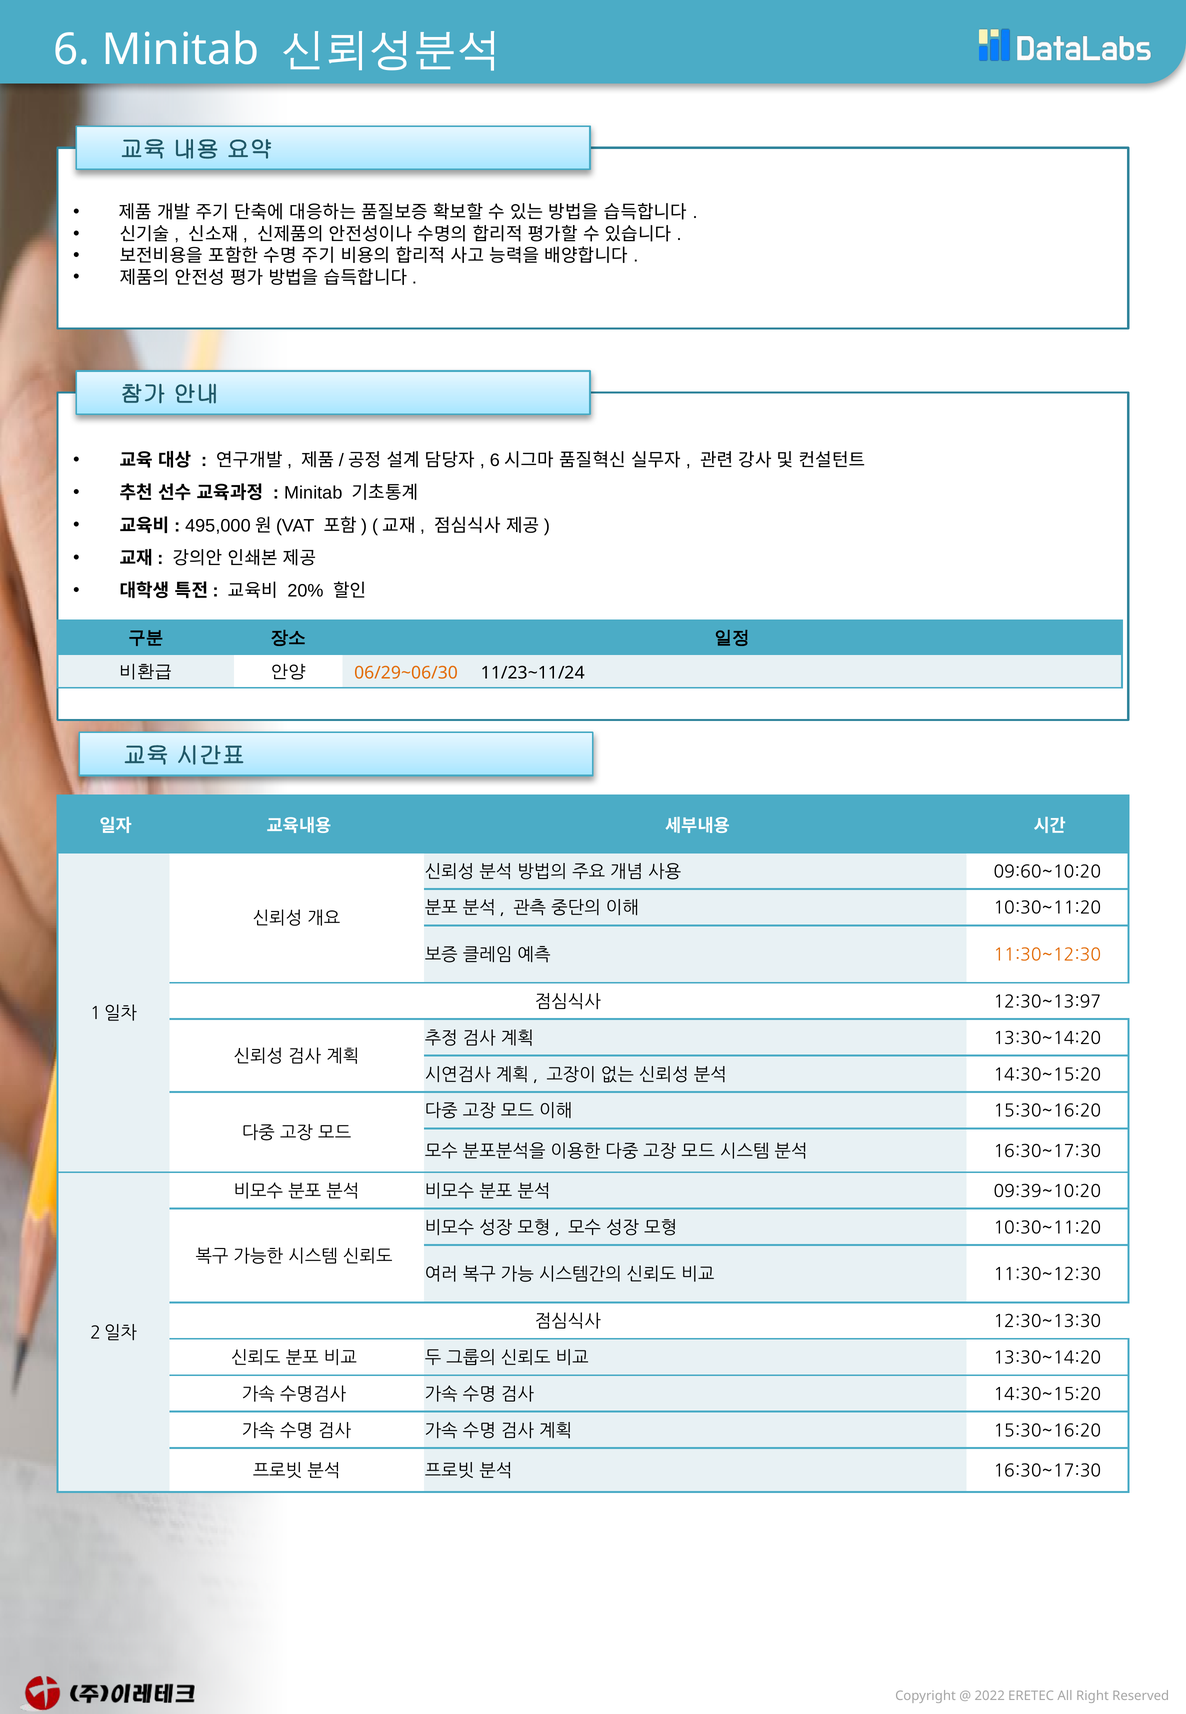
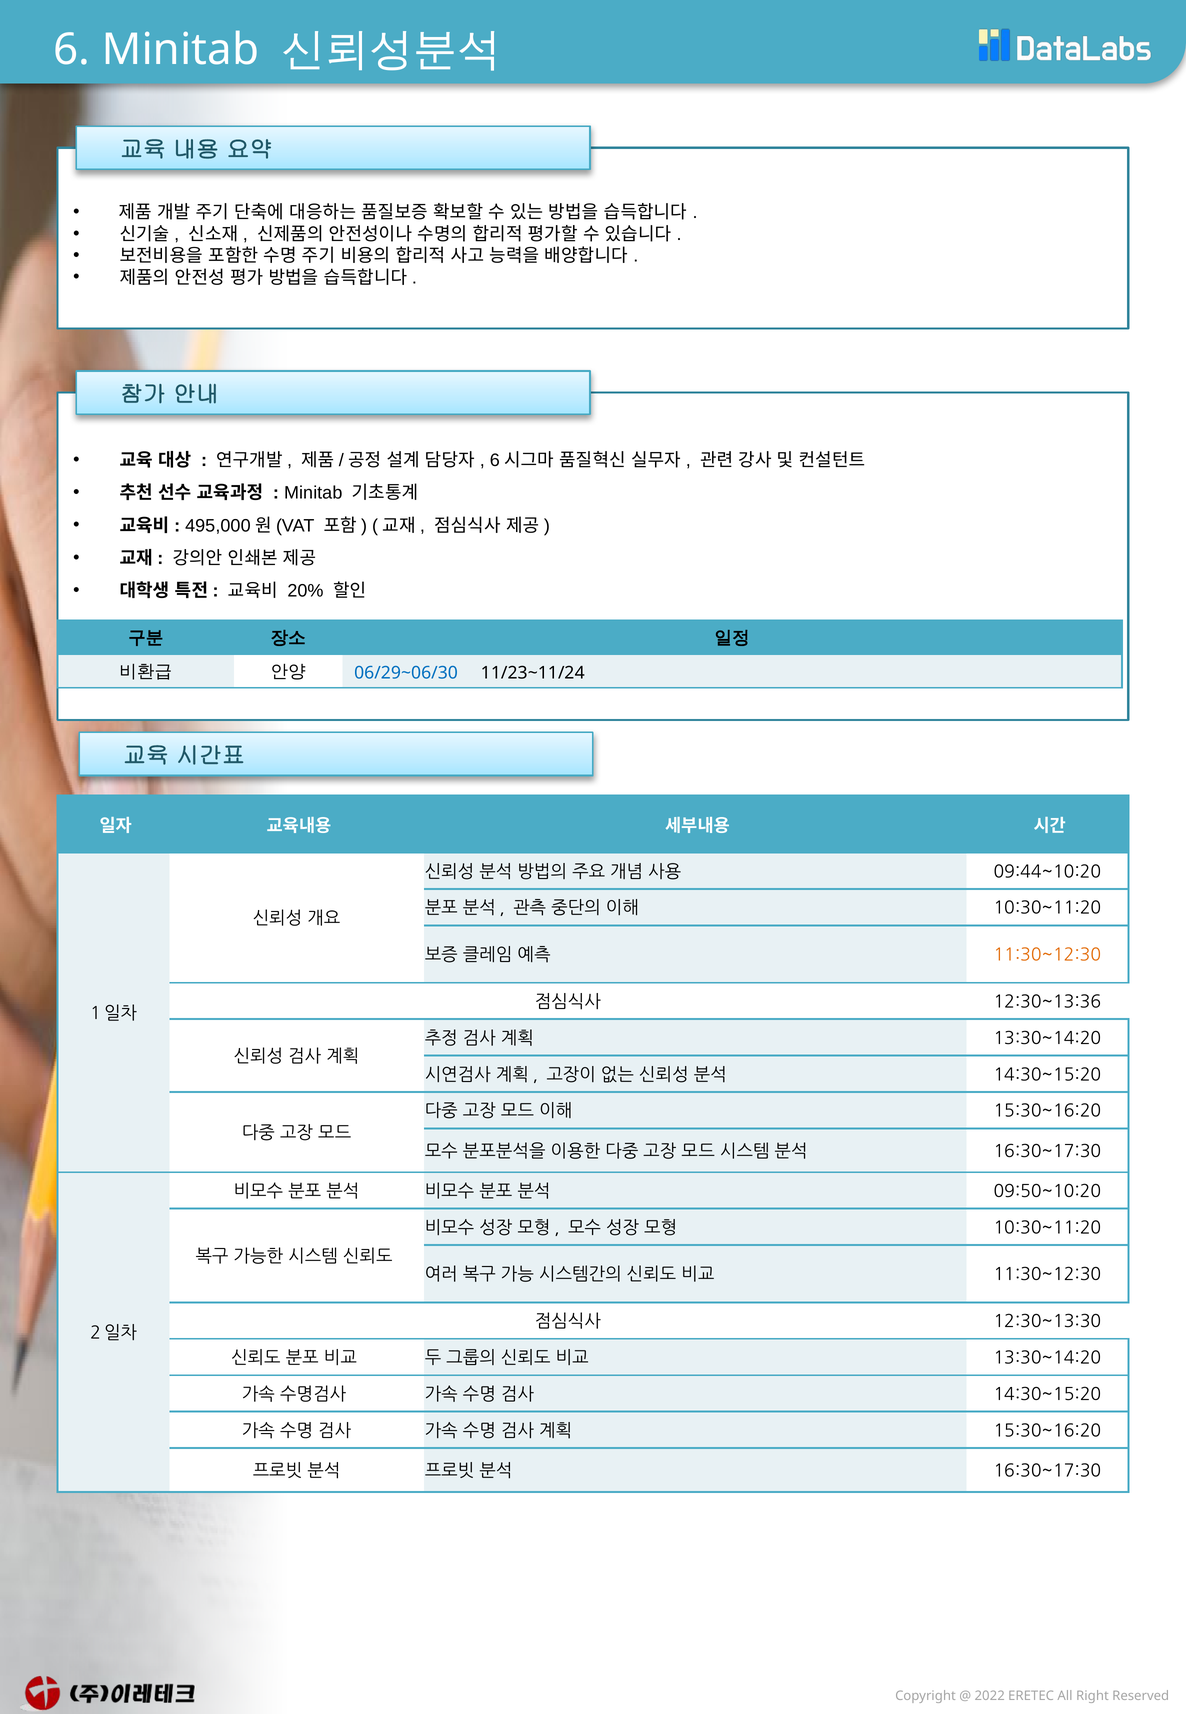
06/29~06/30 colour: orange -> blue (406, 673)
09:60~10:20: 09:60~10:20 -> 09:44~10:20 (1047, 871)
12:30~13:97: 12:30~13:97 -> 12:30~13:36 (1047, 1001)
09:39~10:20: 09:39~10:20 -> 09:50~10:20 (1047, 1191)
